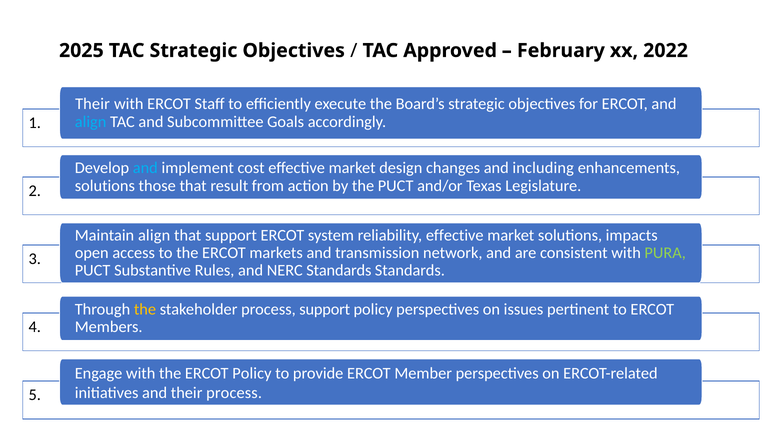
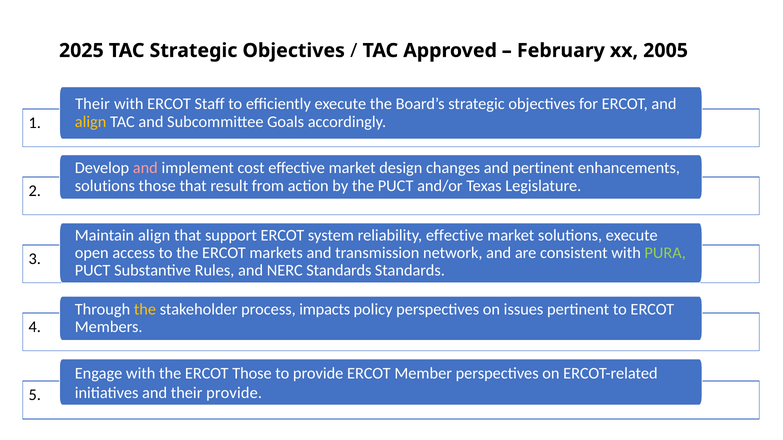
2022: 2022 -> 2005 (666, 51)
align colour: light blue -> yellow (91, 122)
and colour: light blue -> pink (145, 168)
and including: including -> pertinent (543, 168)
solutions impacts: impacts -> execute (632, 235)
process support: support -> impacts (325, 310)
ERCOT Policy: Policy -> Those (252, 374)
their process: process -> provide (234, 393)
